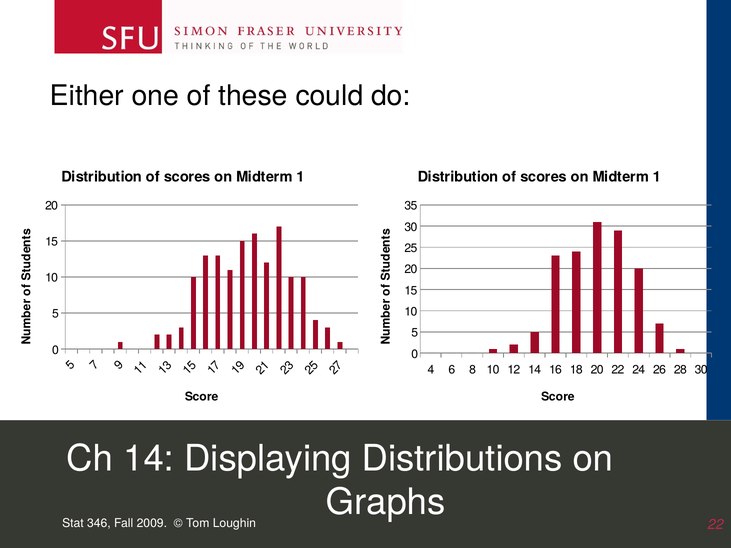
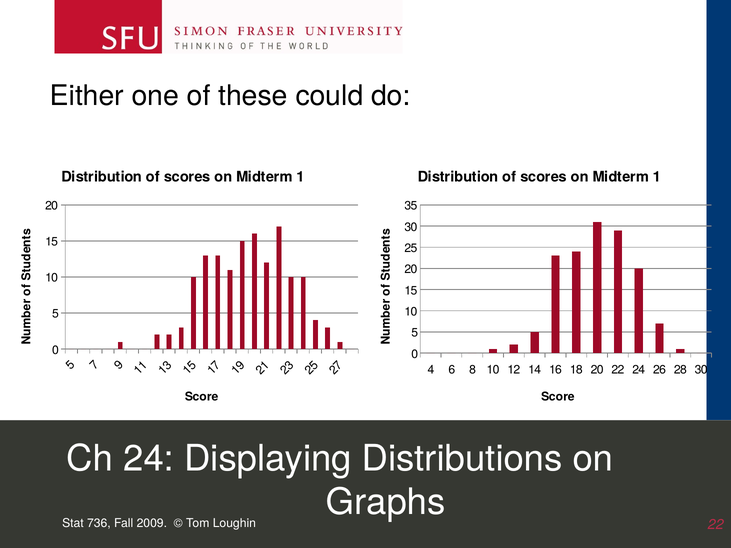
Ch 14: 14 -> 24 (149, 459)
346: 346 -> 736 (99, 524)
